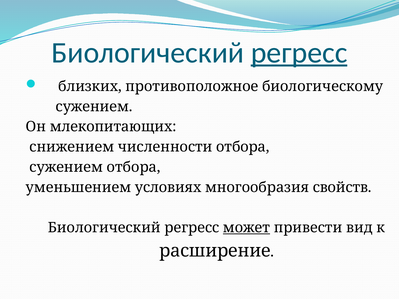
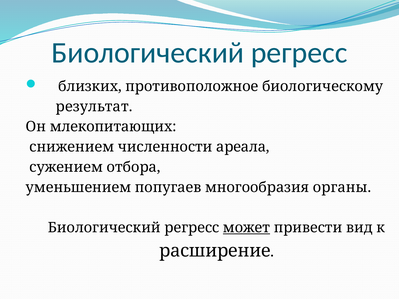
регресс underline: present -> none (299, 53)
сужением: сужением -> результат (94, 107)
численности отбора: отбора -> ареала (243, 147)
условиях: условиях -> попугаев (168, 187)
свойств: свойств -> органы (342, 187)
